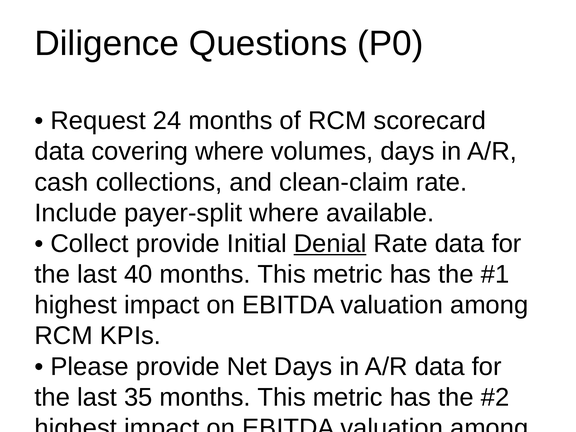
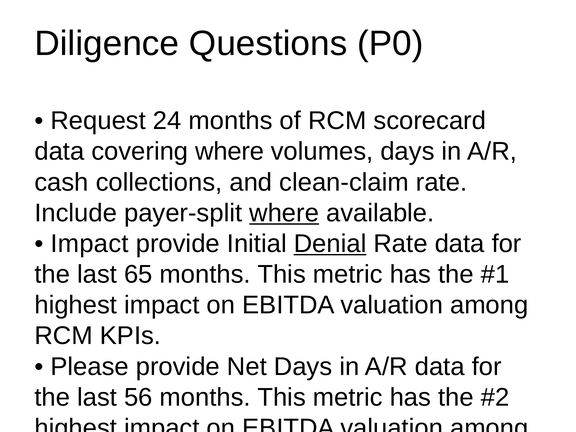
where underline: none -> present (284, 213)
Collect: Collect -> Impact (90, 244)
40: 40 -> 65 (138, 274)
35: 35 -> 56 (138, 397)
